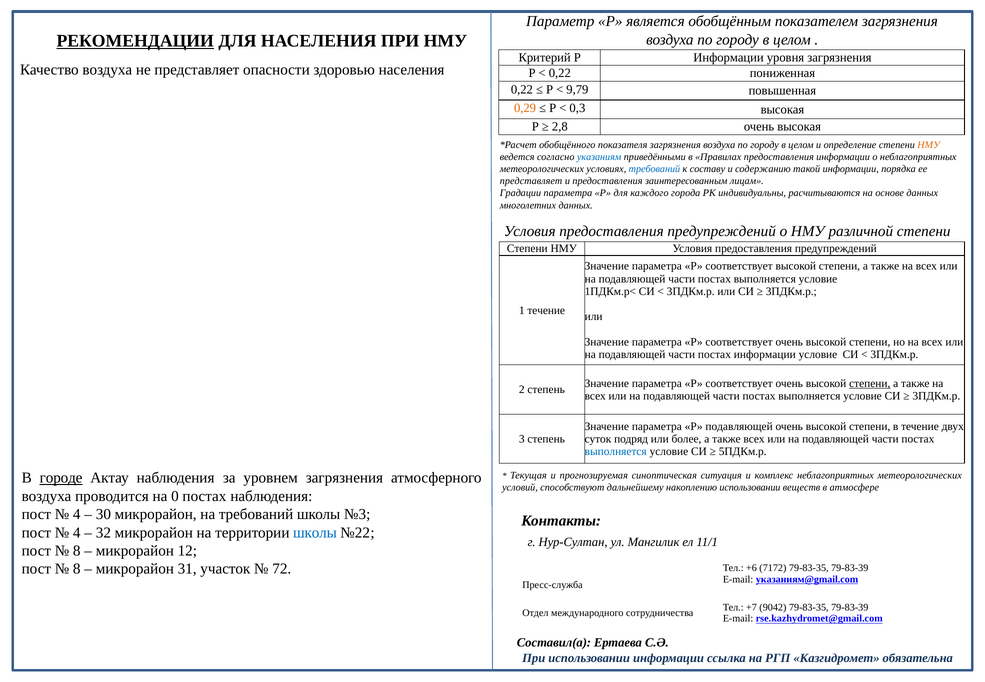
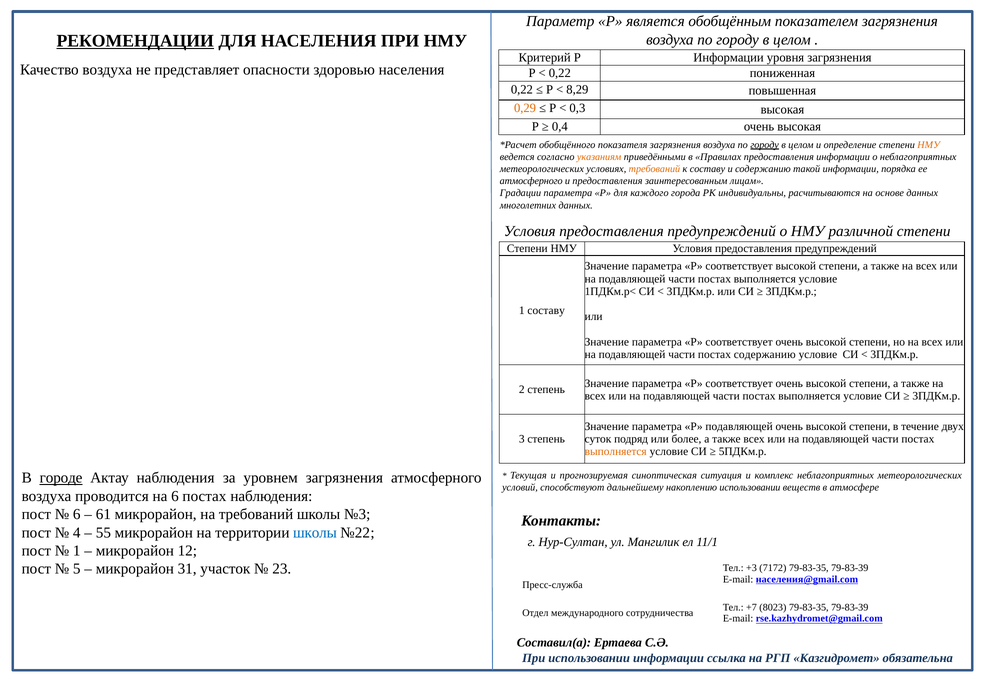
9,79: 9,79 -> 8,29 (577, 89)
2,8: 2,8 -> 0,4 (560, 127)
городу underline: none -> present (765, 145)
указаниям colour: blue -> orange (599, 157)
требований colour: blue -> orange (654, 169)
представляет: представляет -> атмосферного (531, 181)
1 течение: течение -> составу (546, 310)
постах информации: информации -> содержанию (765, 354)
степени underline: present -> none (870, 383)
выполняется colour: blue -> orange (616, 451)
на 0: 0 -> 6 (175, 496)
4: 4 -> 6 (77, 514)
30: 30 -> 61 (103, 514)
32: 32 -> 55 (103, 532)
8: 8 -> 1 (77, 551)
8: 8 -> 5 (77, 569)
72: 72 -> 23 (282, 569)
+6: +6 -> +3 (751, 568)
указаниям@gmail.com: указаниям@gmail.com -> населения@gmail.com (807, 579)
9042: 9042 -> 8023 (773, 607)
